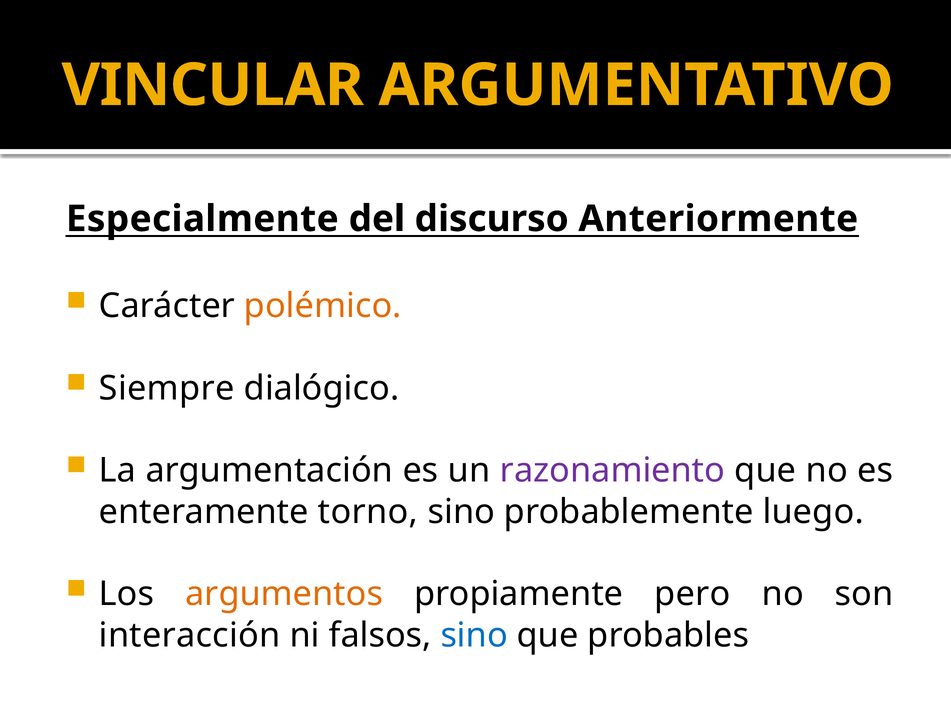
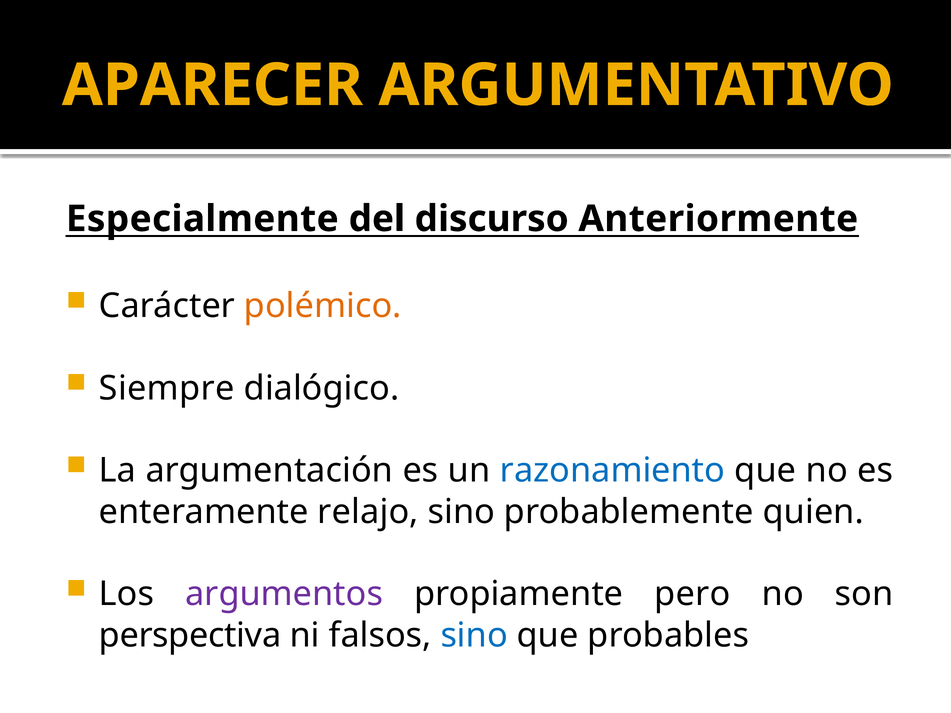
VINCULAR: VINCULAR -> APARECER (212, 85)
razonamiento colour: purple -> blue (612, 471)
torno: torno -> relajo (368, 512)
luego: luego -> quien (813, 512)
argumentos colour: orange -> purple (284, 594)
interacción: interacción -> perspectiva (190, 635)
